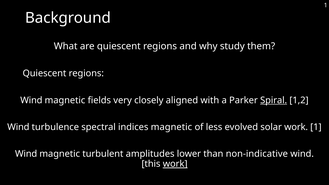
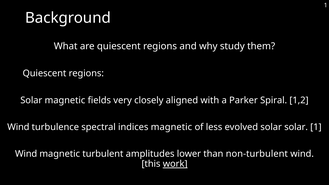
Wind: Wind -> Solar (31, 100)
Spiral underline: present -> none (274, 100)
solar work: work -> solar (296, 127)
non-indicative: non-indicative -> non-turbulent (257, 154)
